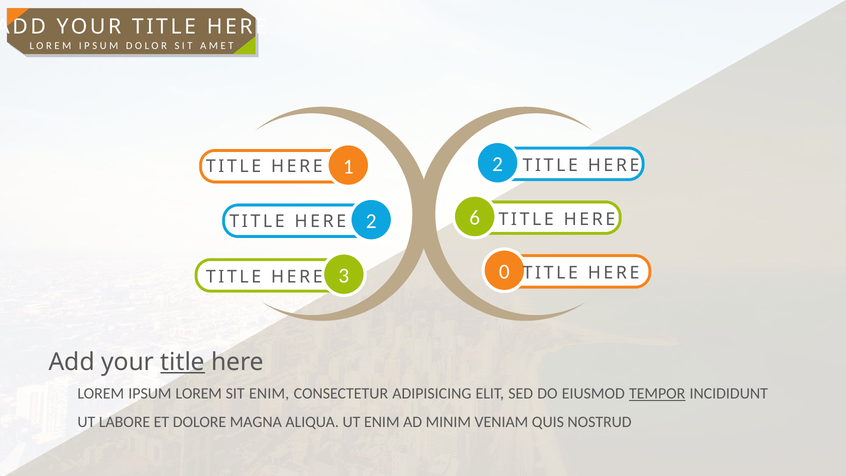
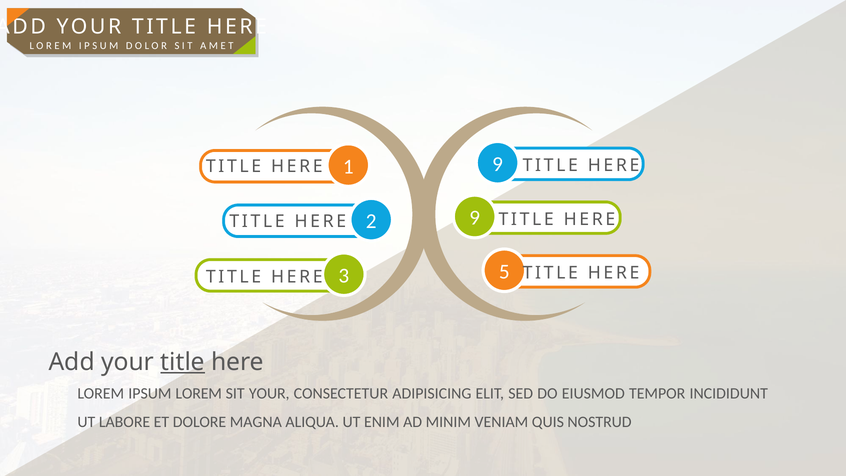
2: 2 -> 9 (498, 164)
6: 6 -> 9 (475, 218)
0: 0 -> 5 (504, 272)
SIT ENIM: ENIM -> YOUR (269, 393)
TEMPOR underline: present -> none (657, 393)
